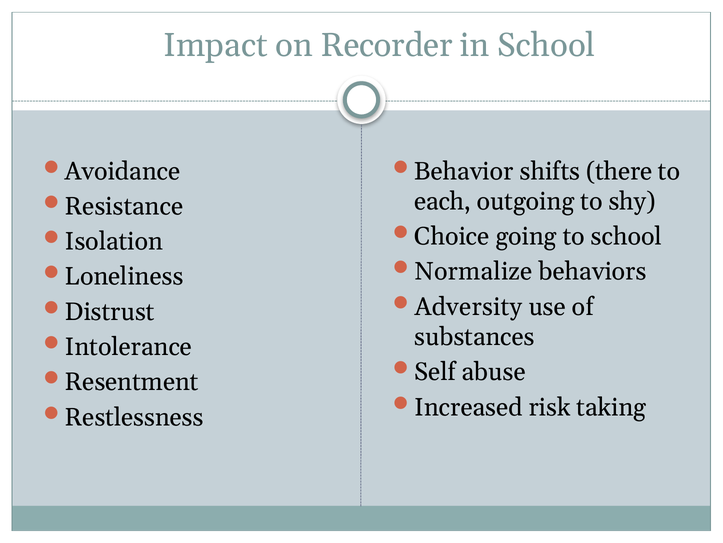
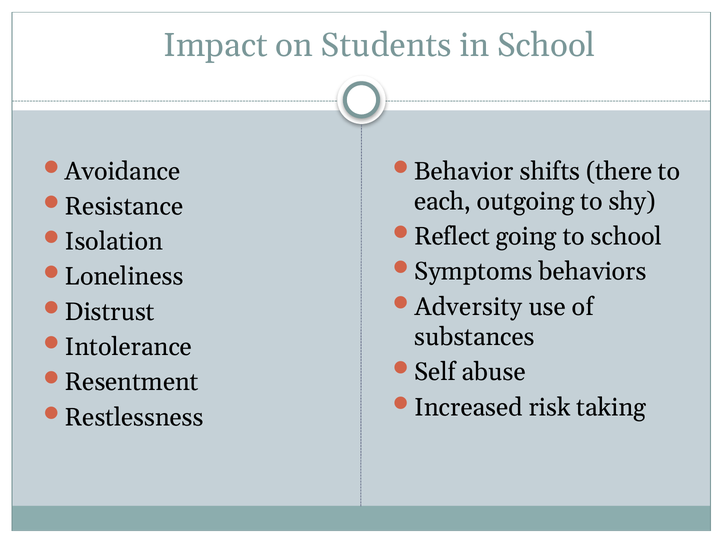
Recorder: Recorder -> Students (386, 45)
Choice: Choice -> Reflect (452, 236)
Normalize: Normalize -> Symptoms (474, 271)
